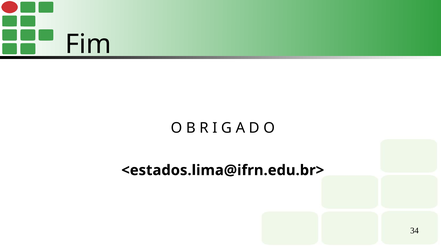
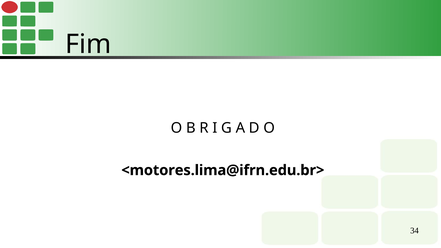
<estados.lima@ifrn.edu.br>: <estados.lima@ifrn.edu.br> -> <motores.lima@ifrn.edu.br> (223, 170)
